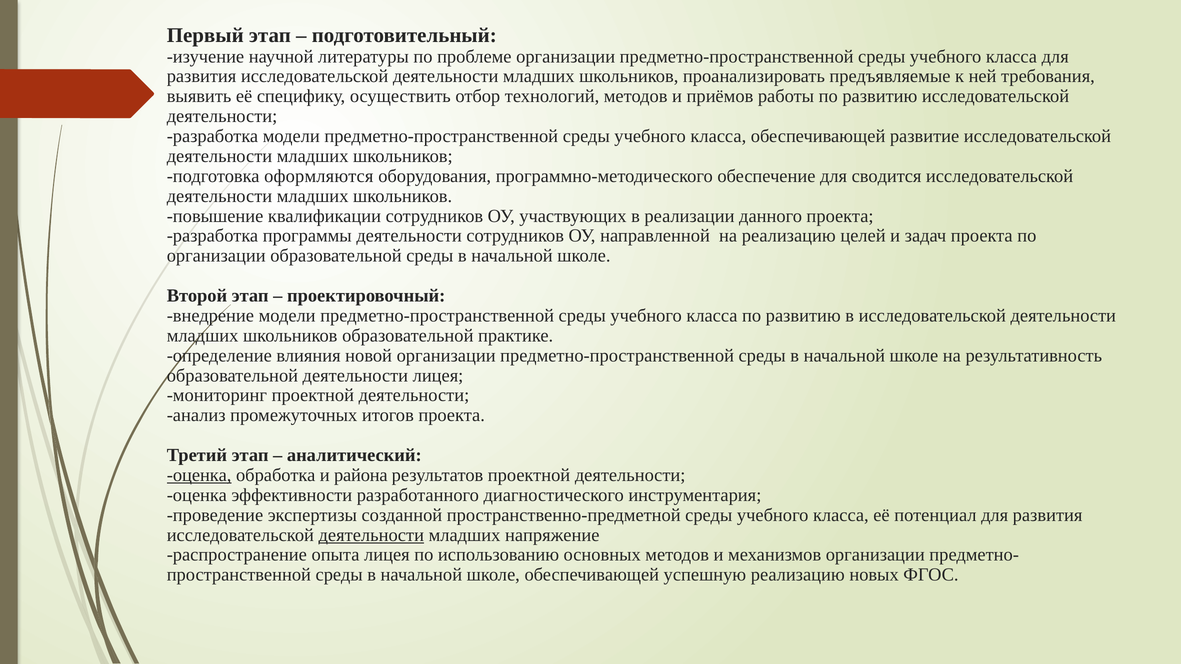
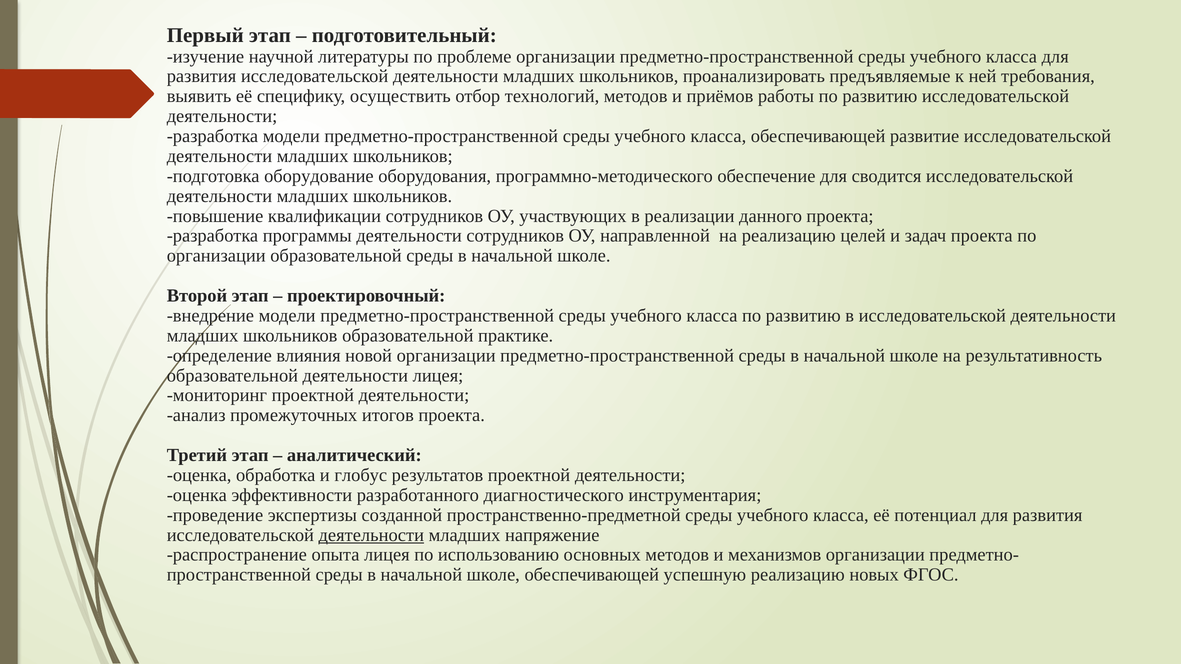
оформляются: оформляются -> оборудование (319, 176)
оценка underline: present -> none (199, 475)
района: района -> глобус (361, 475)
